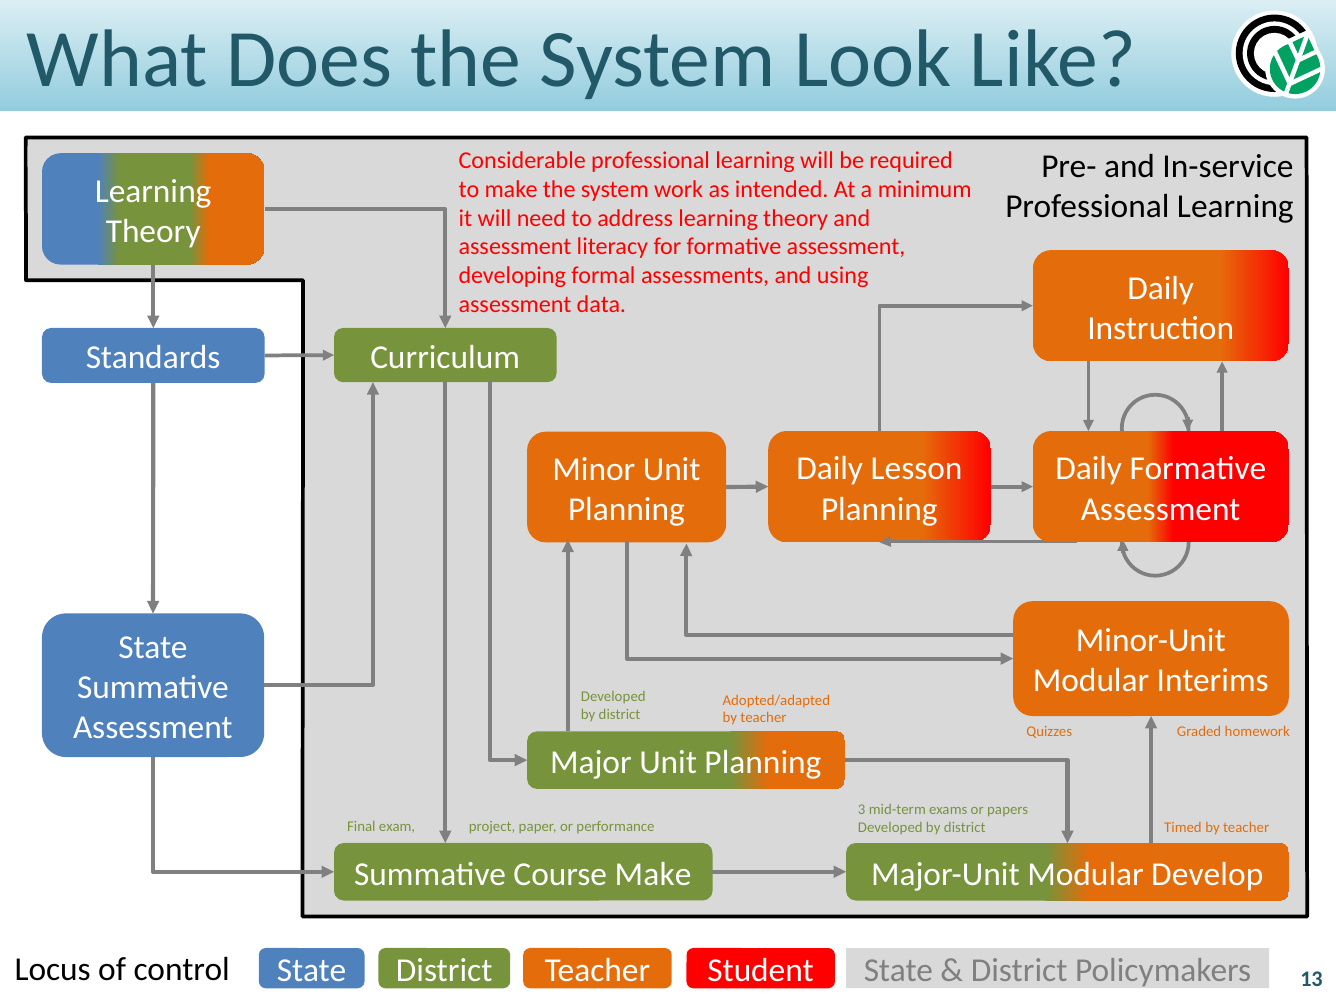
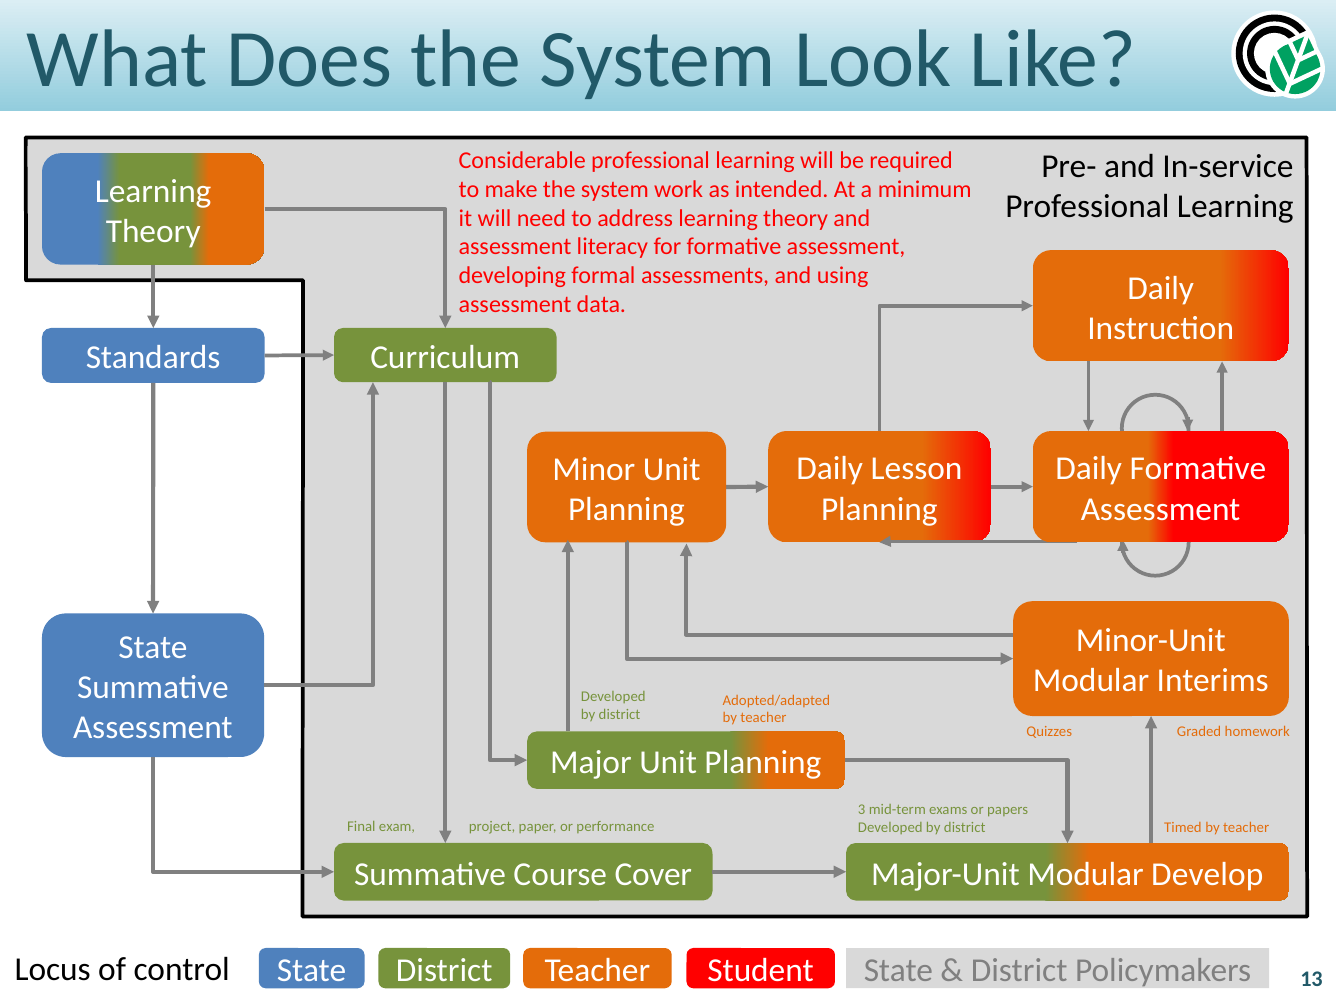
Course Make: Make -> Cover (653, 874)
